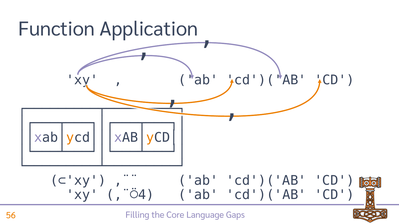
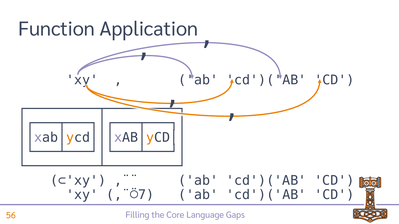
,¨⍥4: ,¨⍥4 -> ,¨⍥7 (130, 195)
